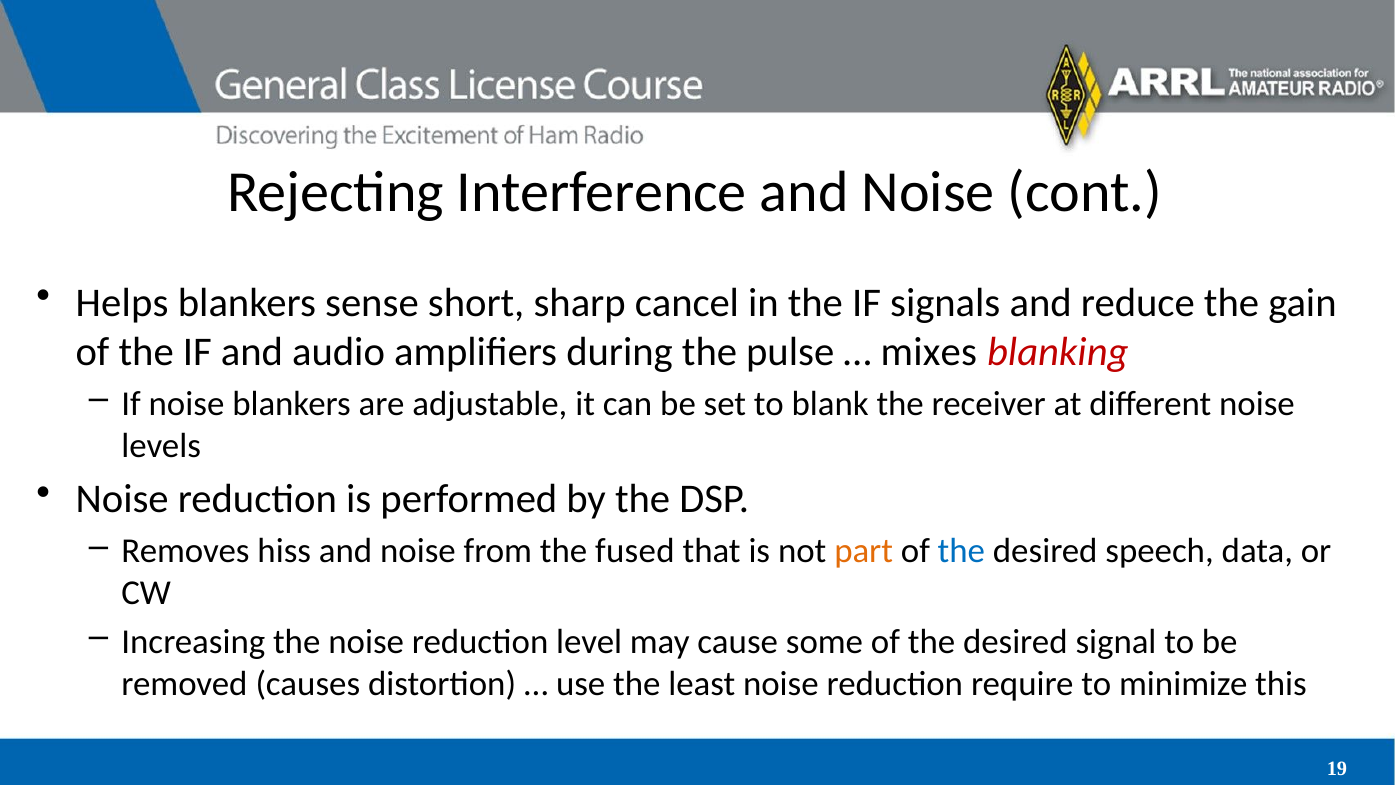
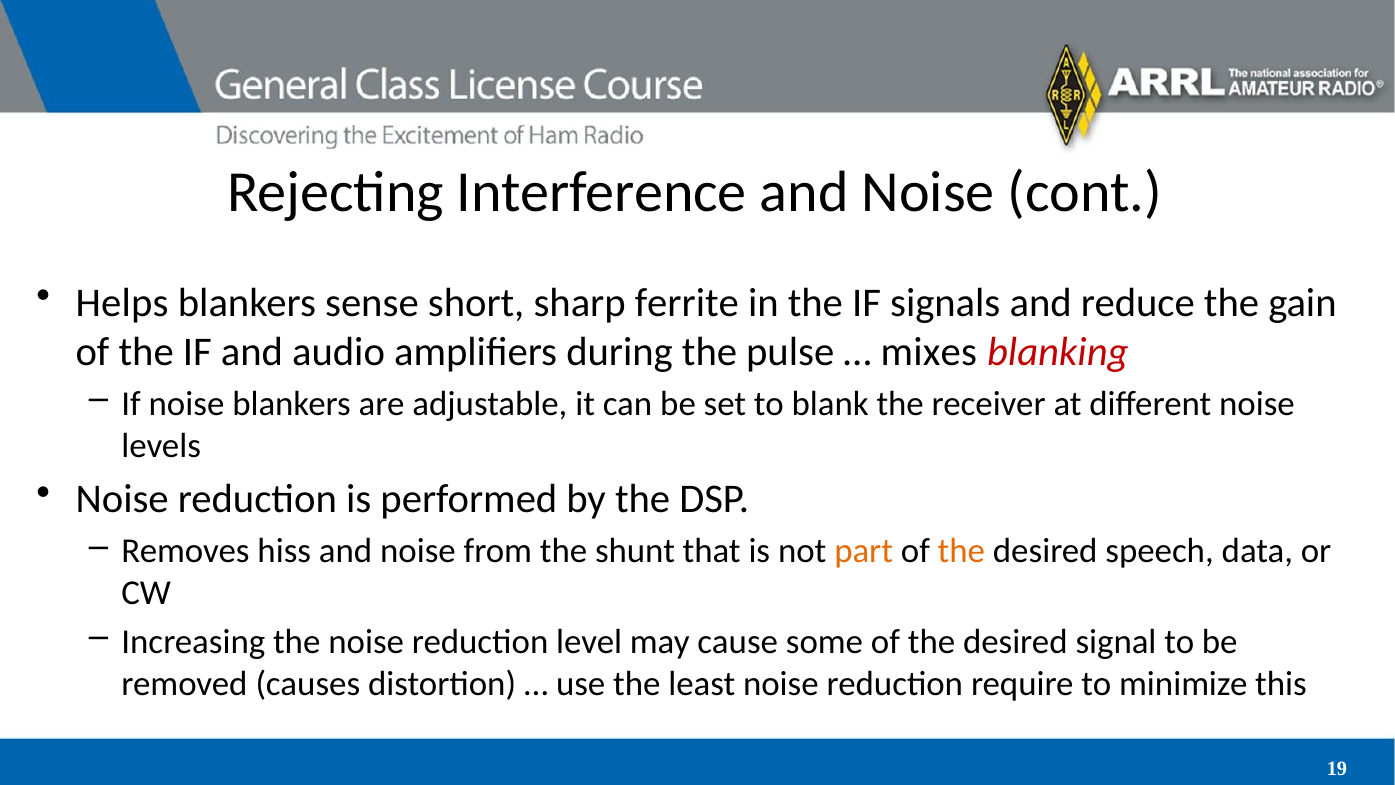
cancel: cancel -> ferrite (687, 303)
fused: fused -> shunt (635, 551)
the colour: blue -> orange (961, 551)
